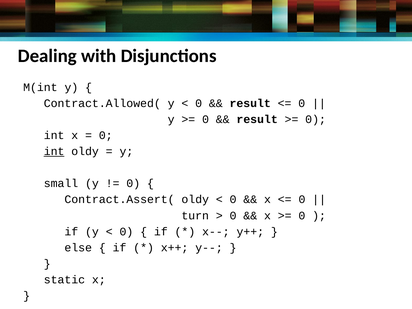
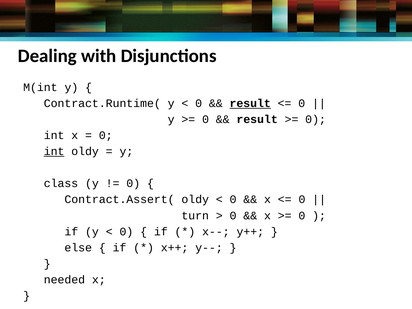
Contract.Allowed(: Contract.Allowed( -> Contract.Runtime( (102, 103)
result underline: none -> present (250, 103)
small: small -> class (61, 184)
static: static -> needed (64, 280)
